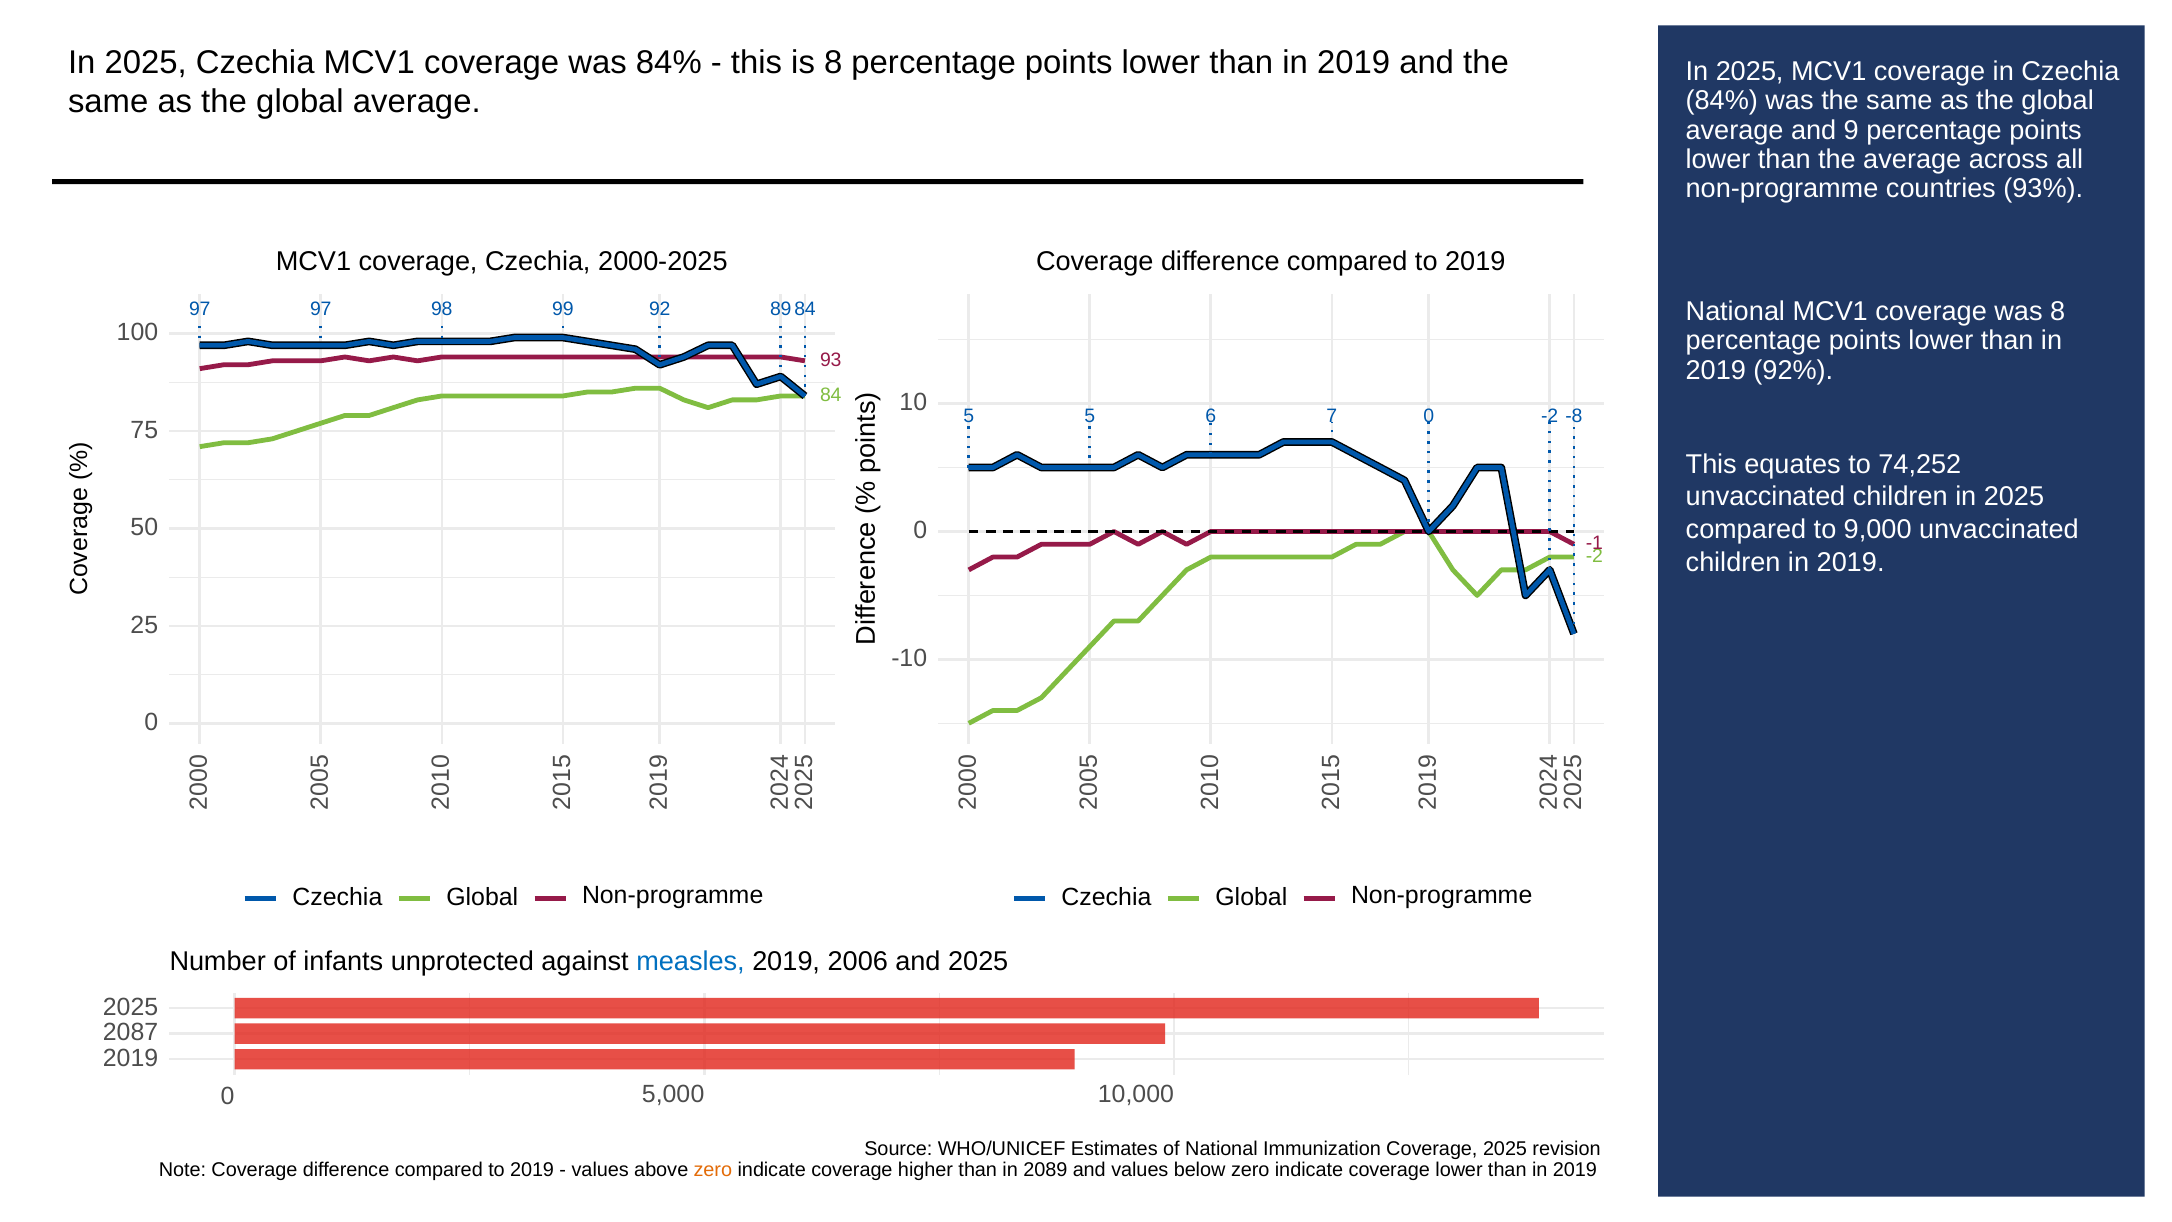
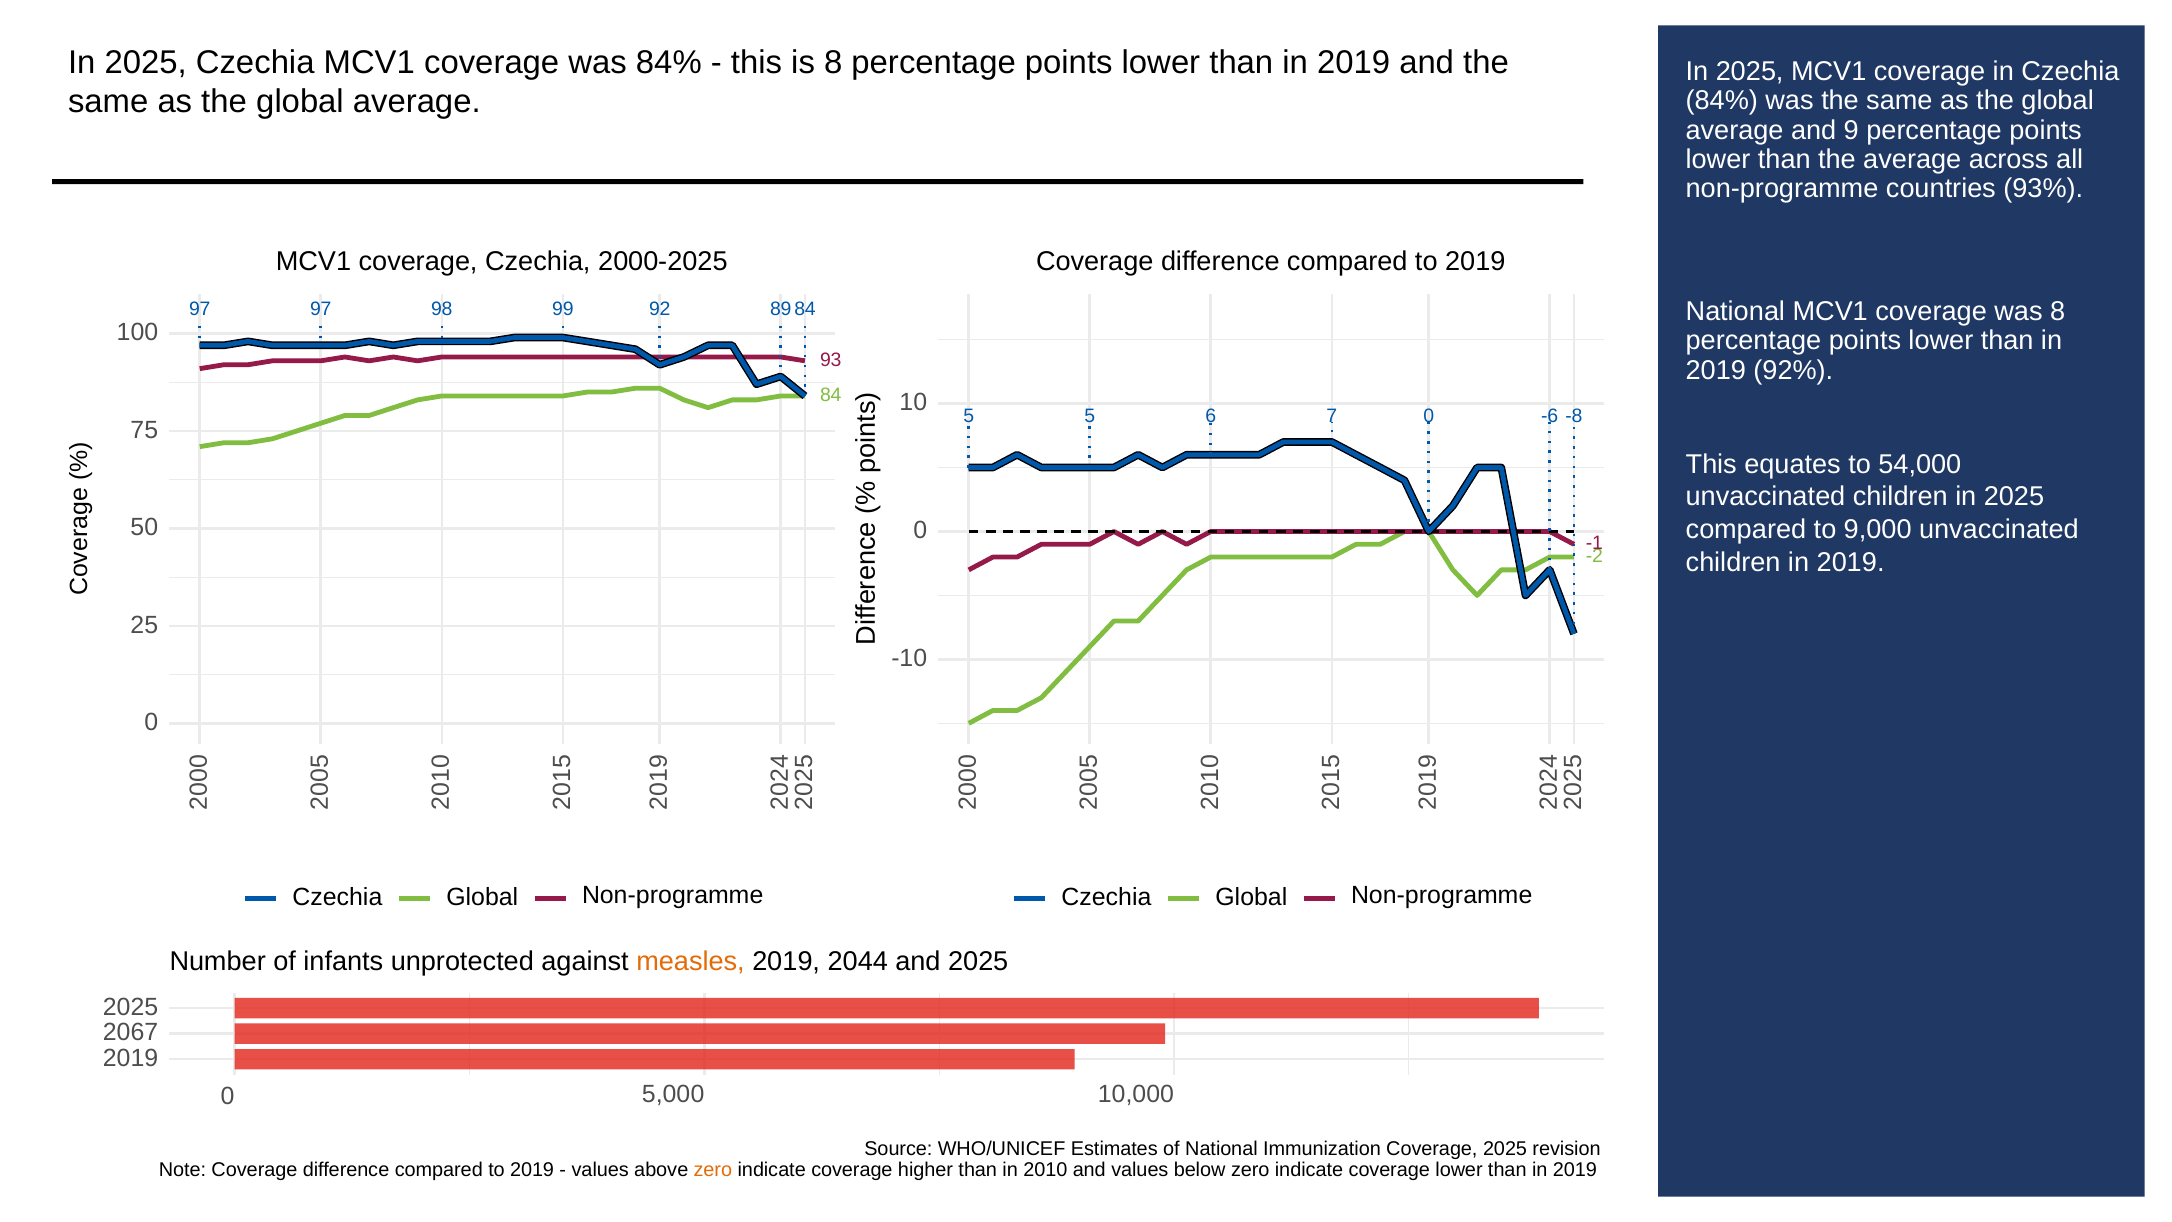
0 -2: -2 -> -6 (1550, 416)
74,252: 74,252 -> 54,000 (1920, 464)
measles colour: blue -> orange (691, 961)
2006: 2006 -> 2044 (858, 961)
2087: 2087 -> 2067 (131, 1032)
2089: 2089 -> 2010 (1045, 1170)
